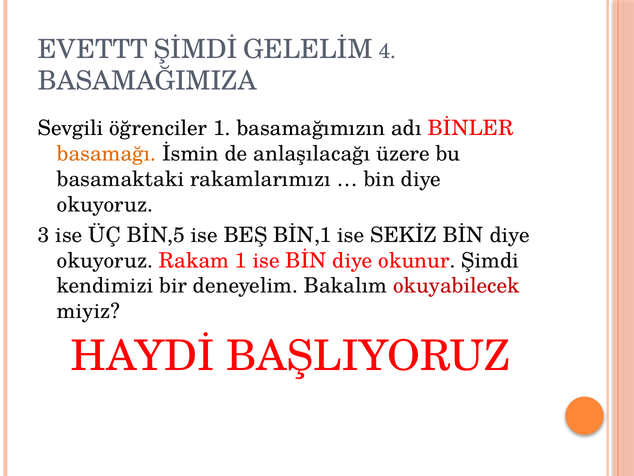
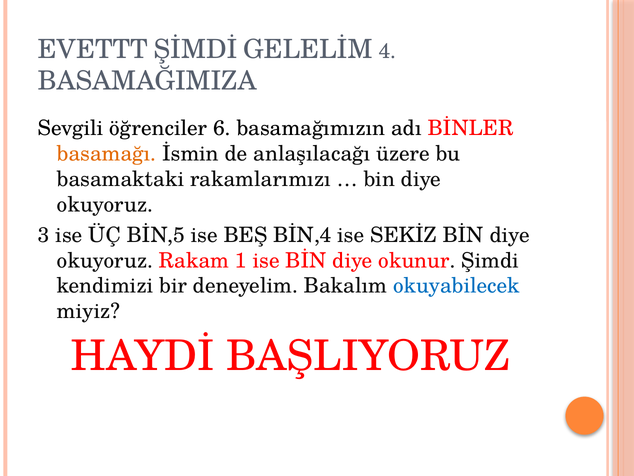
öğrenciler 1: 1 -> 6 (222, 128)
BİN,1: BİN,1 -> BİN,4 (302, 235)
okuyabilecek colour: red -> blue (456, 286)
